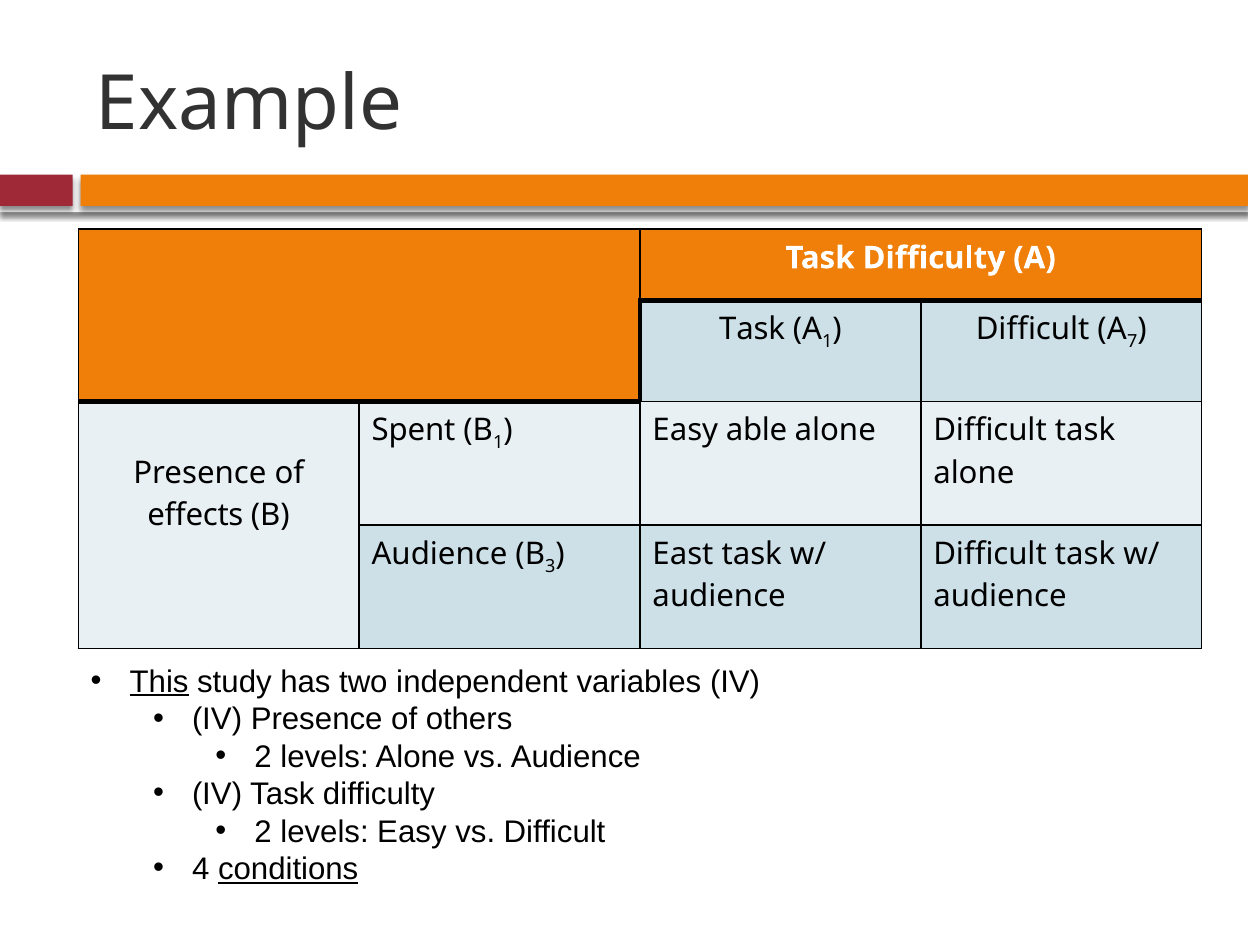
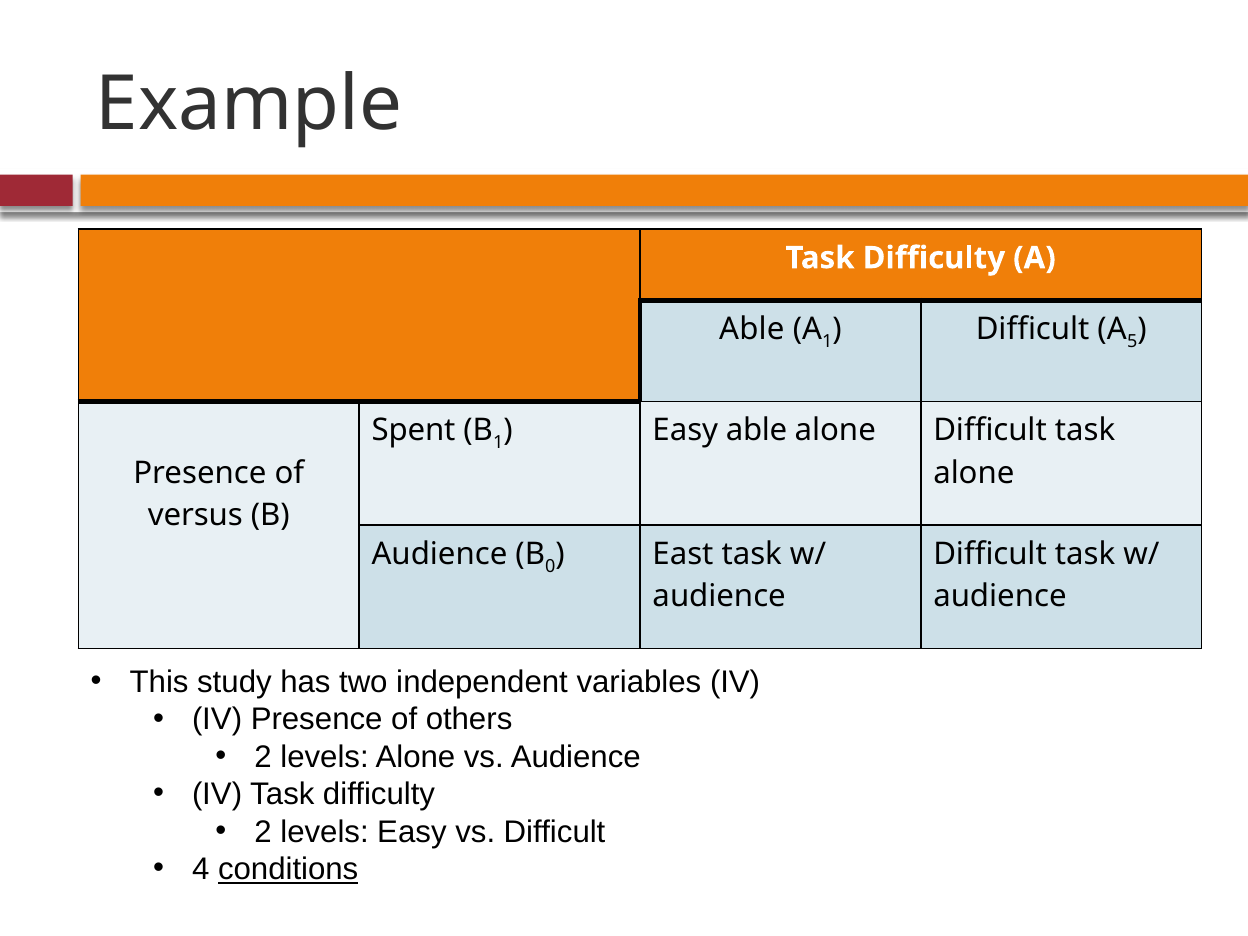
Task: Task -> Able (752, 329)
7: 7 -> 5 (1132, 342)
effects: effects -> versus (195, 516)
3: 3 -> 0 (550, 566)
This underline: present -> none (159, 682)
